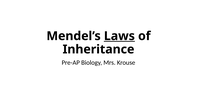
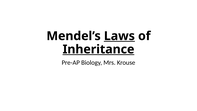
Inheritance underline: none -> present (98, 49)
